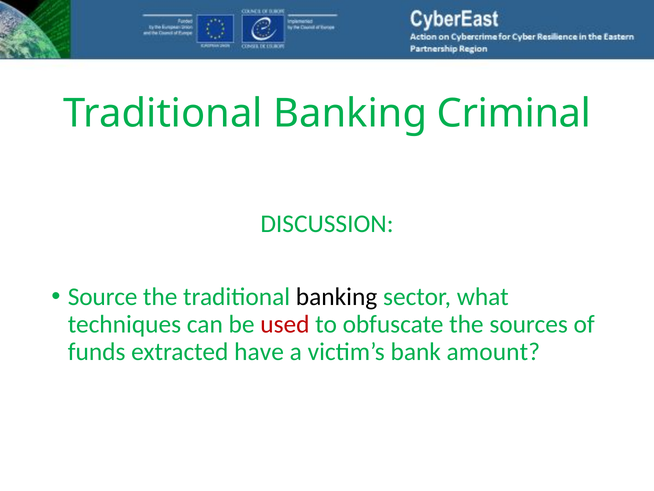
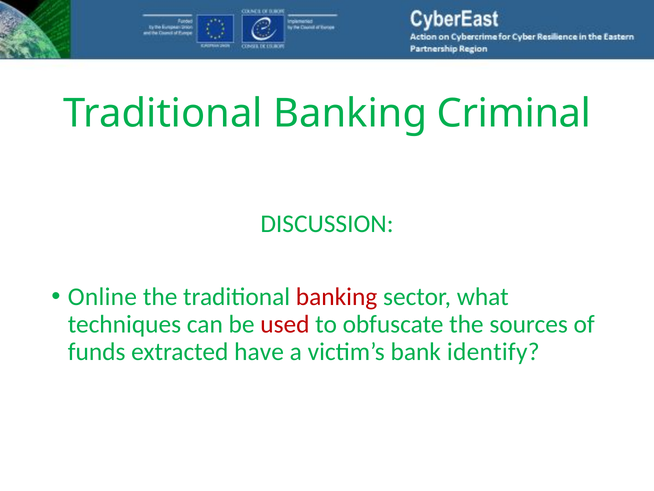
Source: Source -> Online (102, 297)
banking colour: black -> red (337, 297)
amount: amount -> identify (493, 352)
